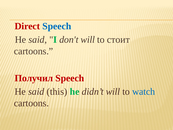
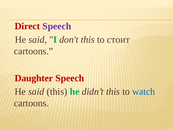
Speech colour: blue -> purple (57, 26)
don't will: will -> this (88, 40)
Получил: Получил -> Daughter (34, 78)
didn’t will: will -> this (113, 91)
